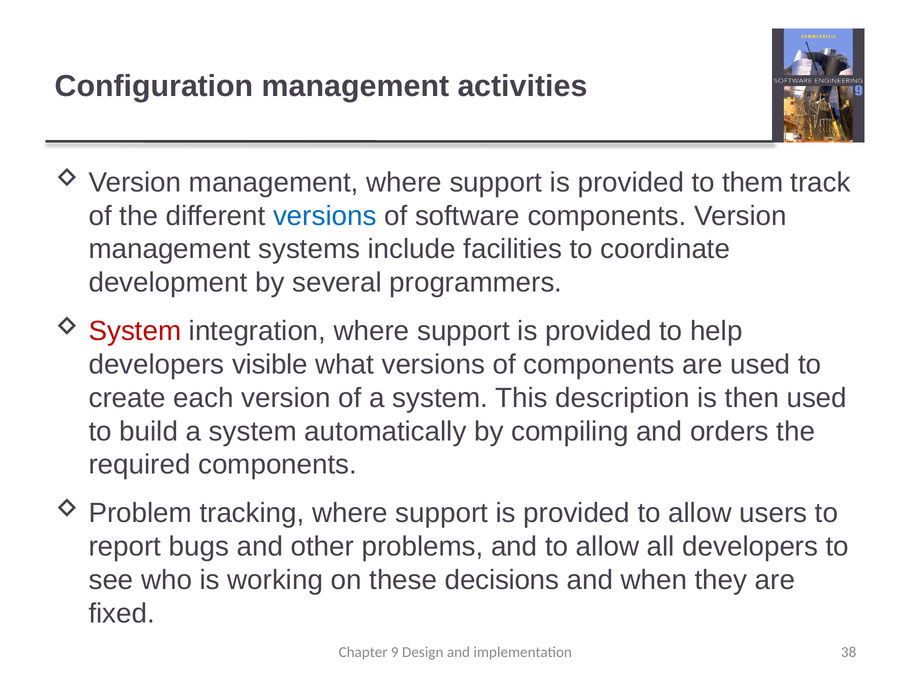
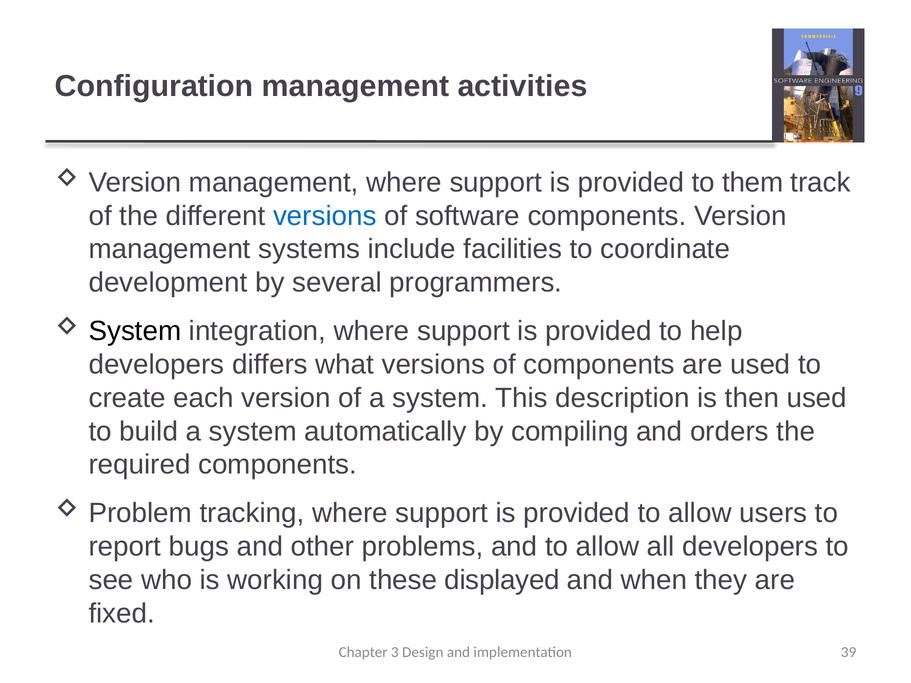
System colour: red -> black (135, 331)
visible: visible -> differs (270, 365)
decisions: decisions -> displayed (502, 580)
9: 9 -> 3 (395, 652)
38: 38 -> 39 (849, 652)
